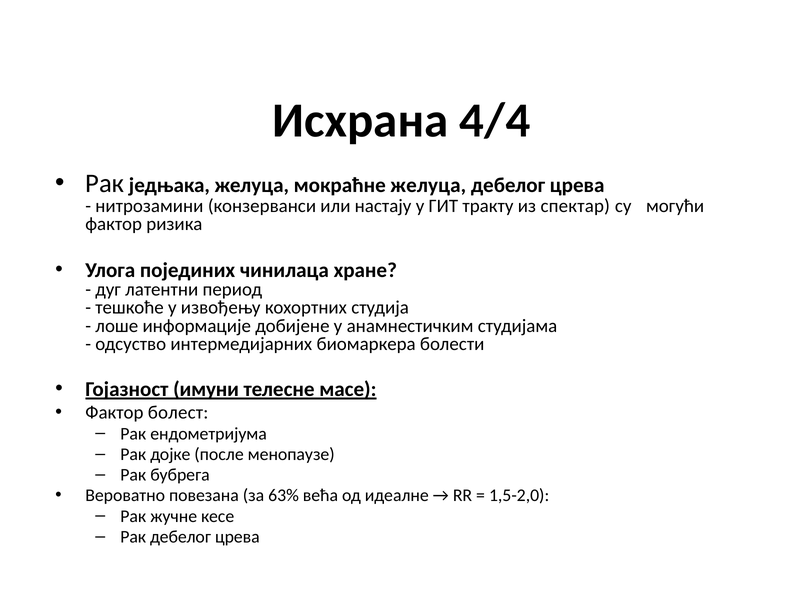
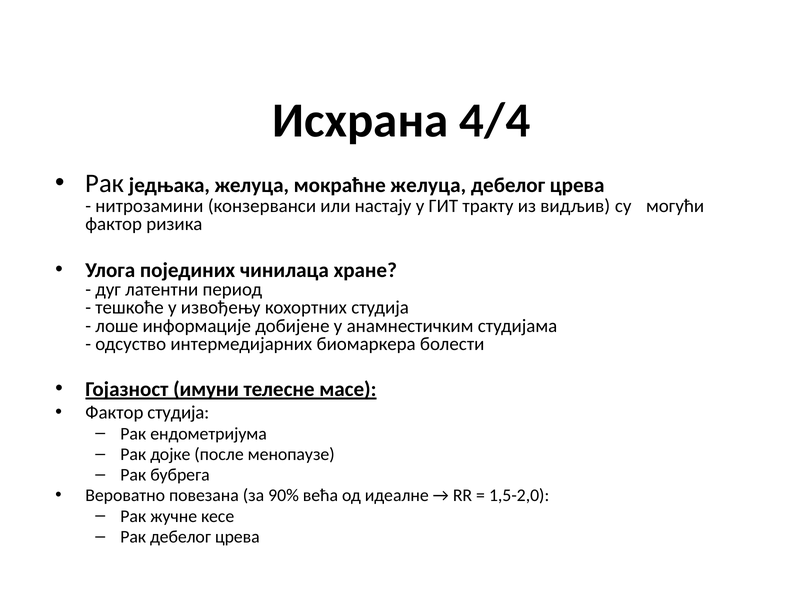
спектар: спектар -> видљив (575, 206)
Фактор болест: болест -> студија (178, 412)
63%: 63% -> 90% (284, 495)
